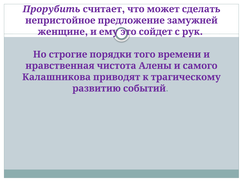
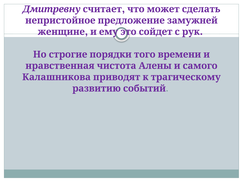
Прорубить: Прорубить -> Дмитревну (52, 9)
